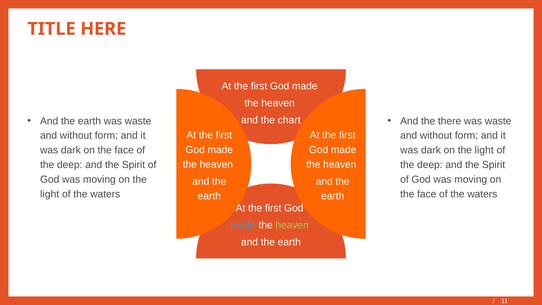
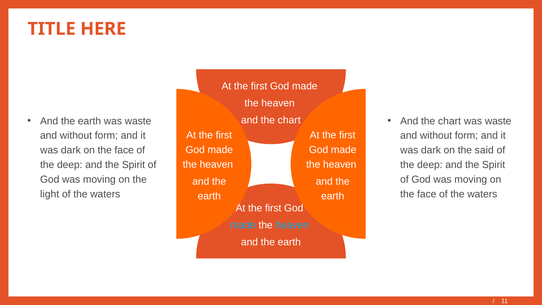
there: there -> chart (450, 121)
dark on the light: light -> said (484, 150)
heaven colour: light green -> light blue (292, 225)
